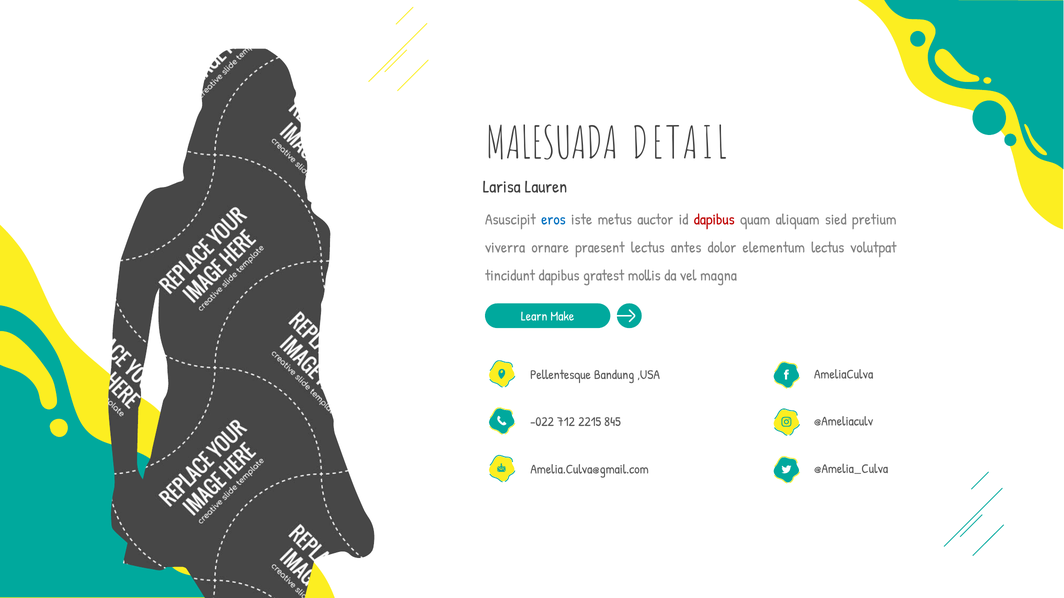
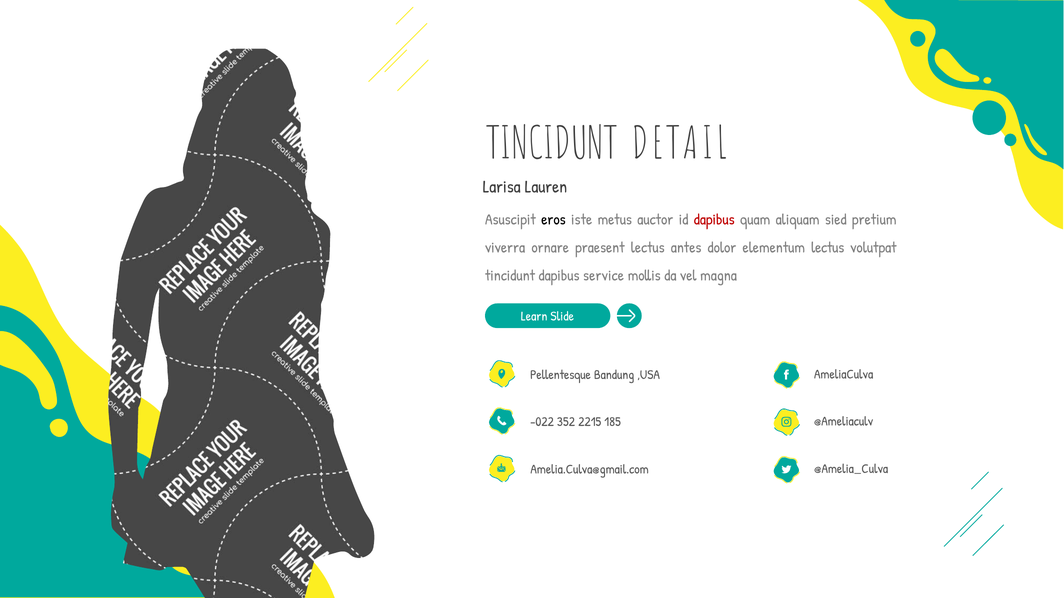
MALESUADA: MALESUADA -> TINCIDUNT (552, 144)
eros colour: blue -> black (553, 220)
gratest: gratest -> service (604, 276)
Make: Make -> Slide (562, 317)
712: 712 -> 352 (566, 422)
845: 845 -> 185 (613, 422)
